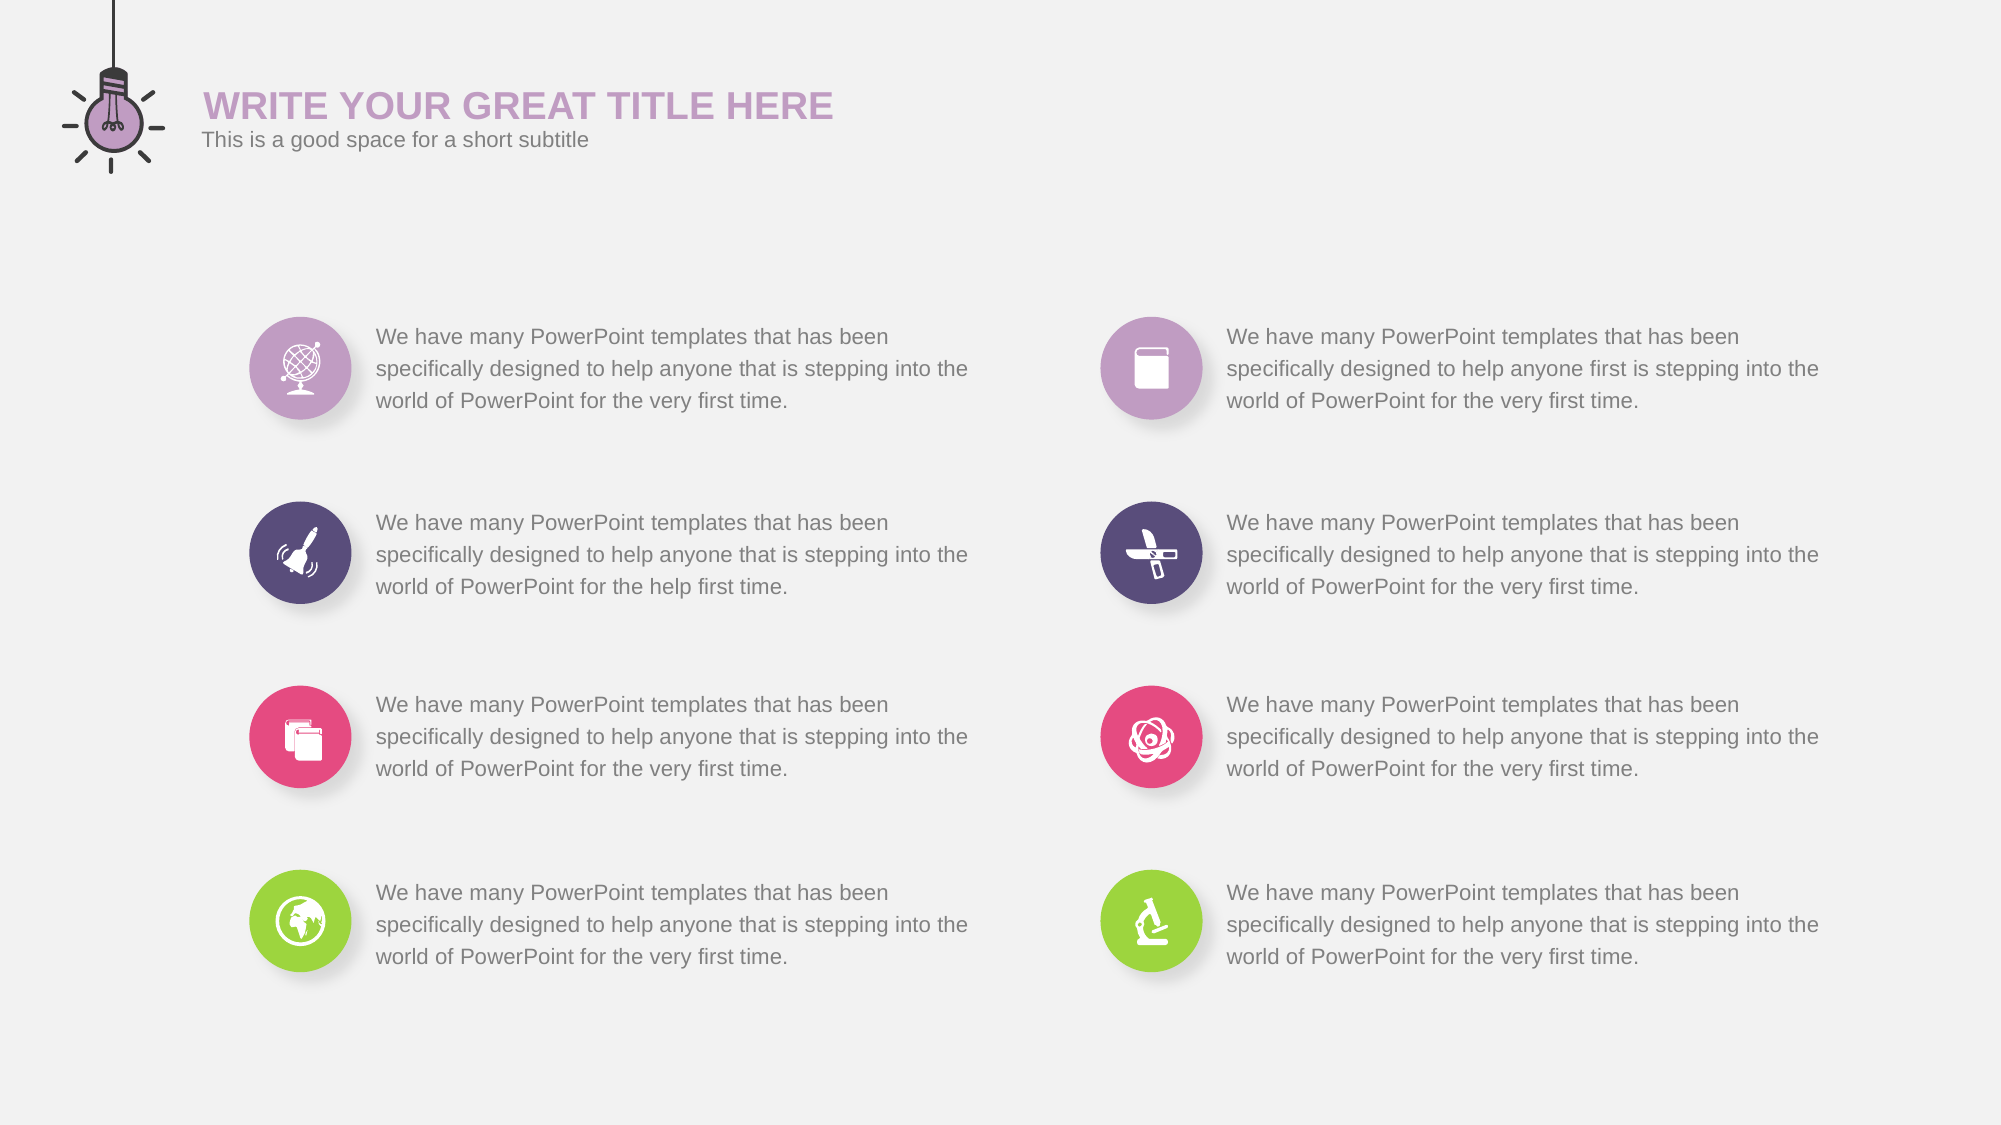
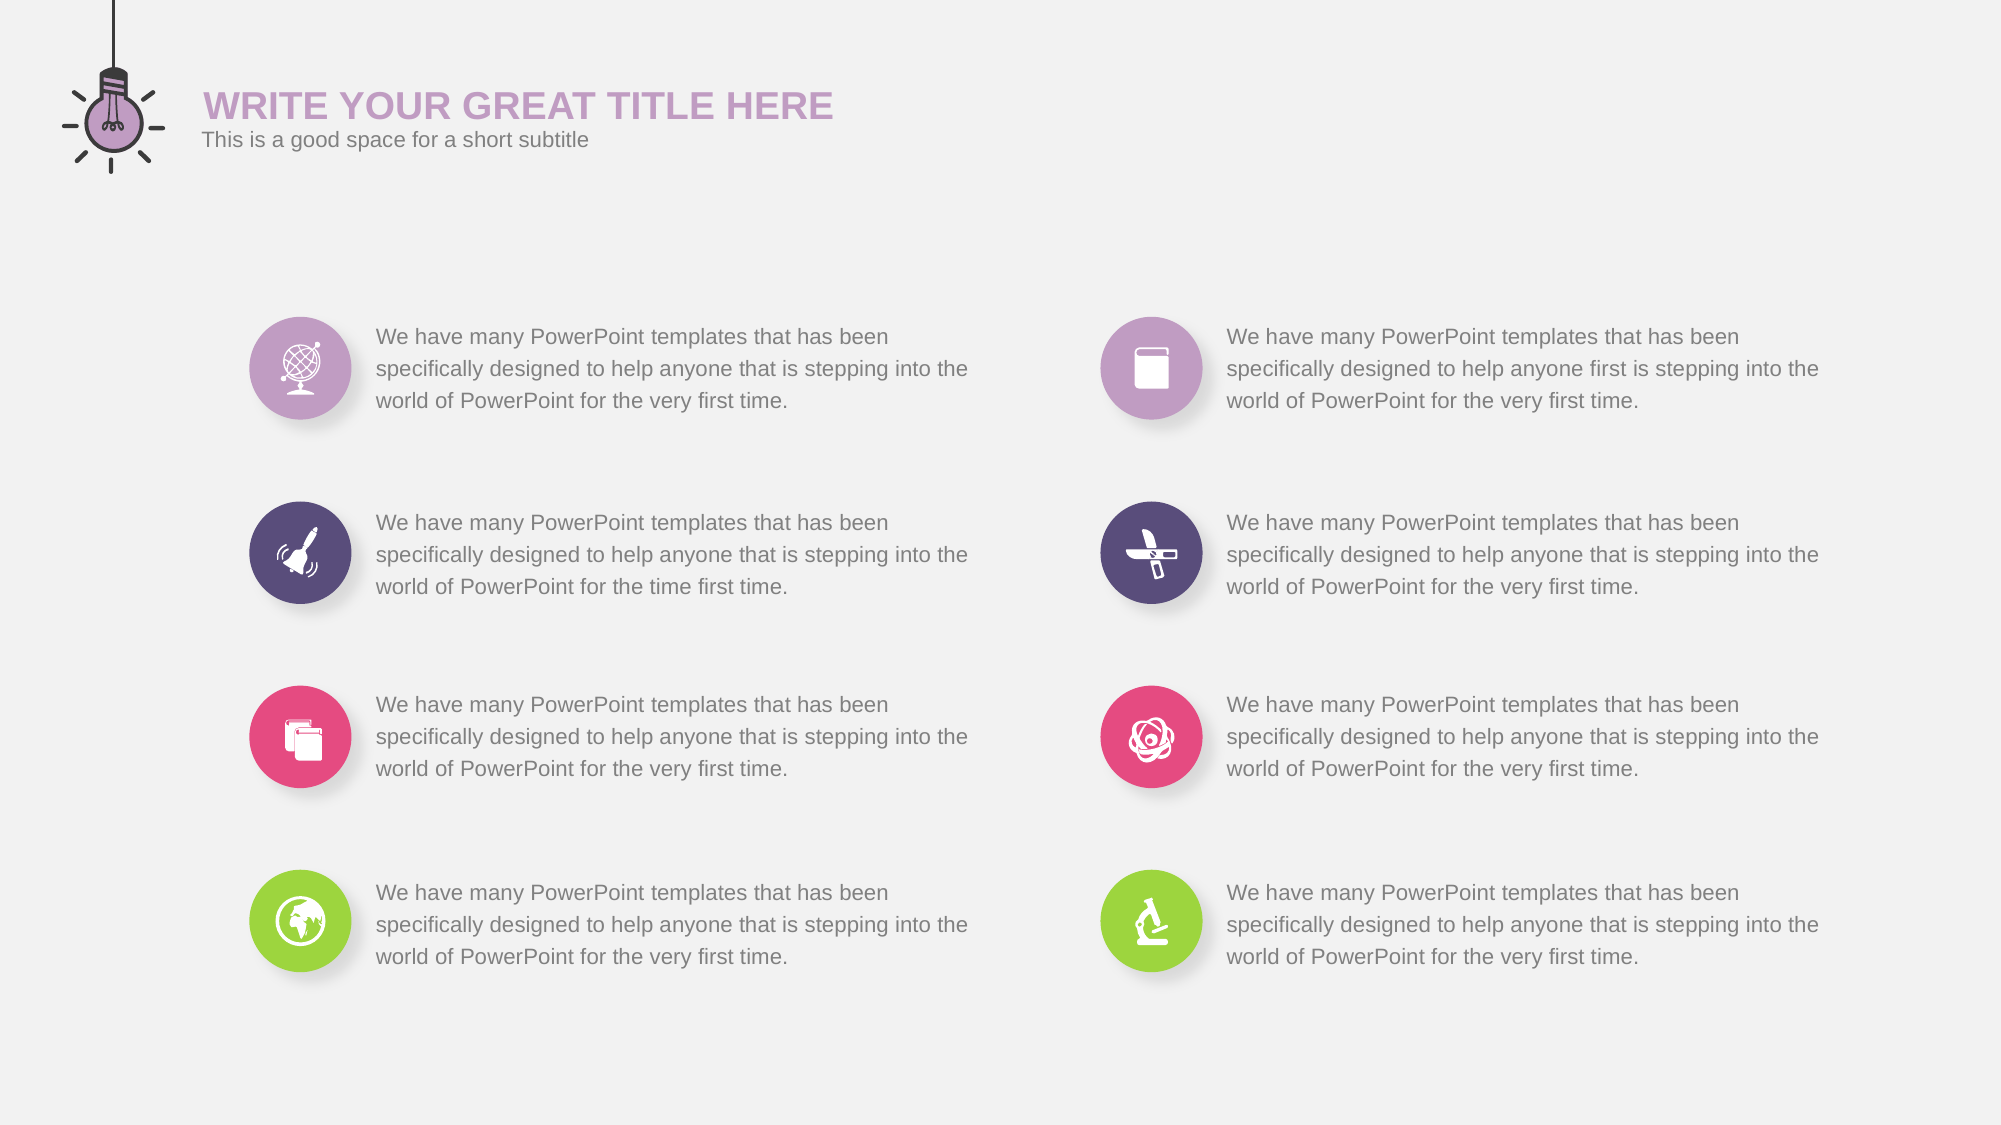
the help: help -> time (671, 587)
